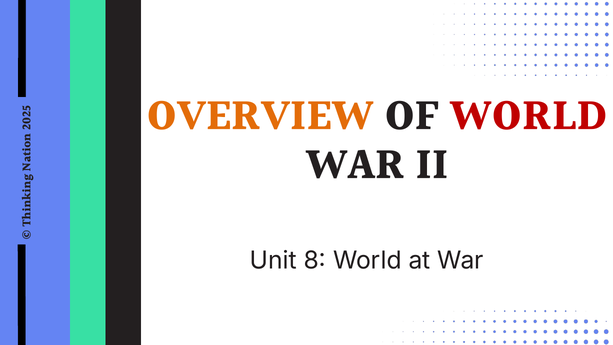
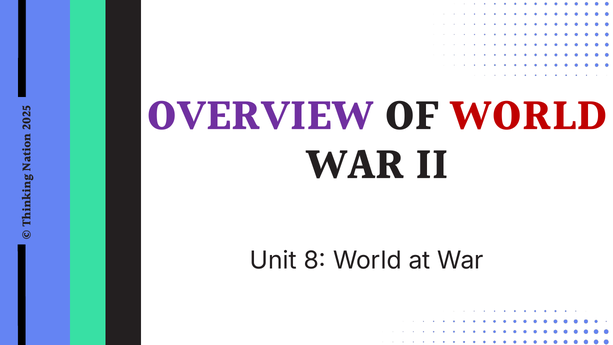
OVERVIEW colour: orange -> purple (260, 117)
